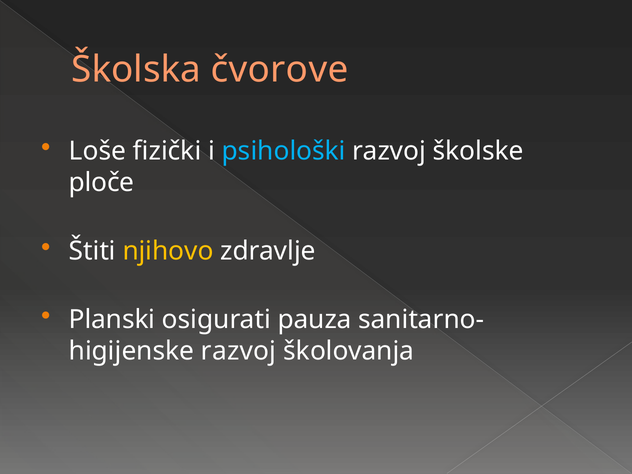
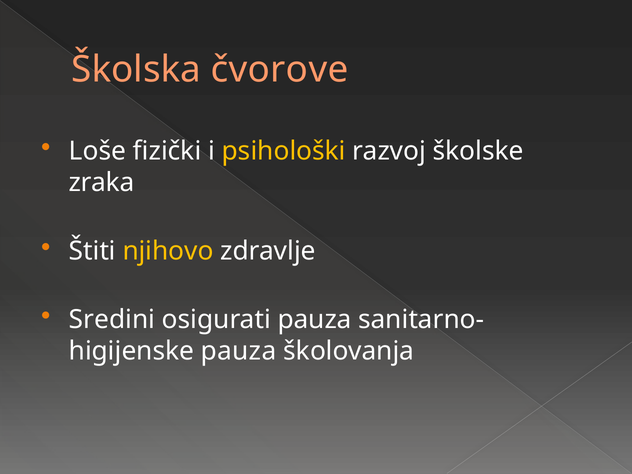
psihološki colour: light blue -> yellow (284, 151)
ploče: ploče -> zraka (102, 182)
Planski: Planski -> Sredini (112, 319)
razvoj: razvoj -> pauza (239, 351)
